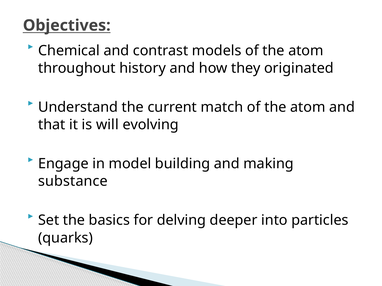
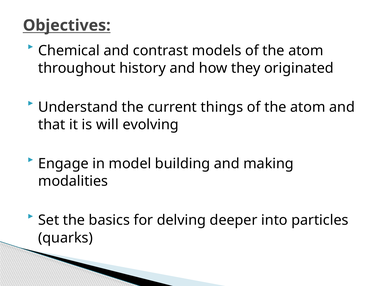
match: match -> things (222, 107)
substance: substance -> modalities (73, 182)
